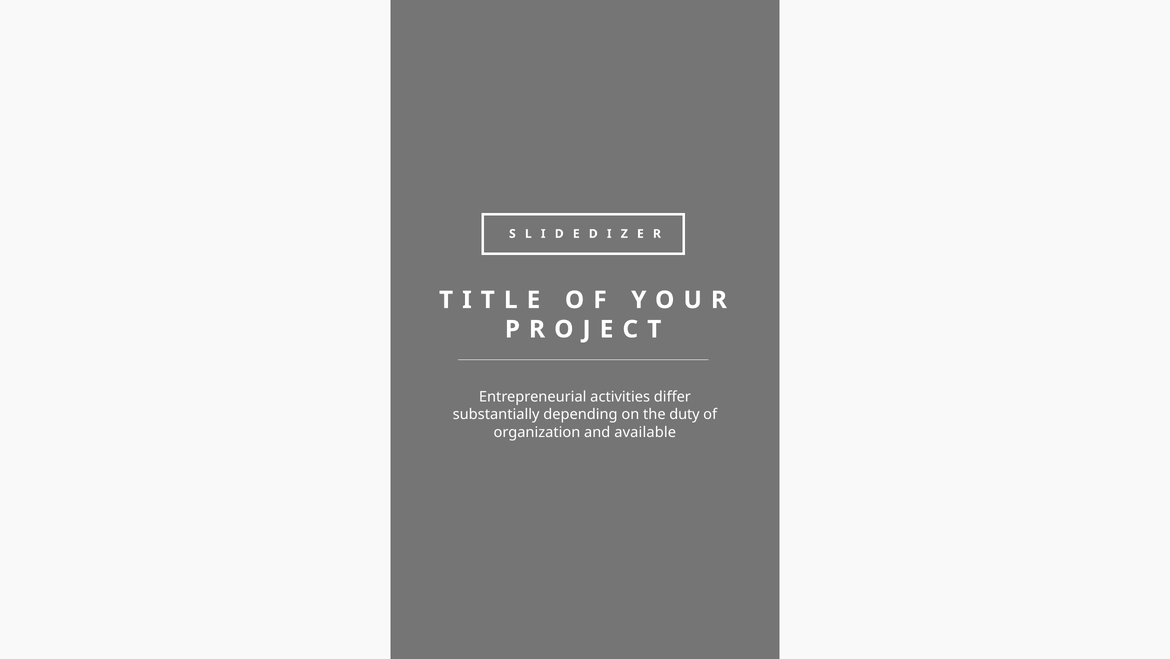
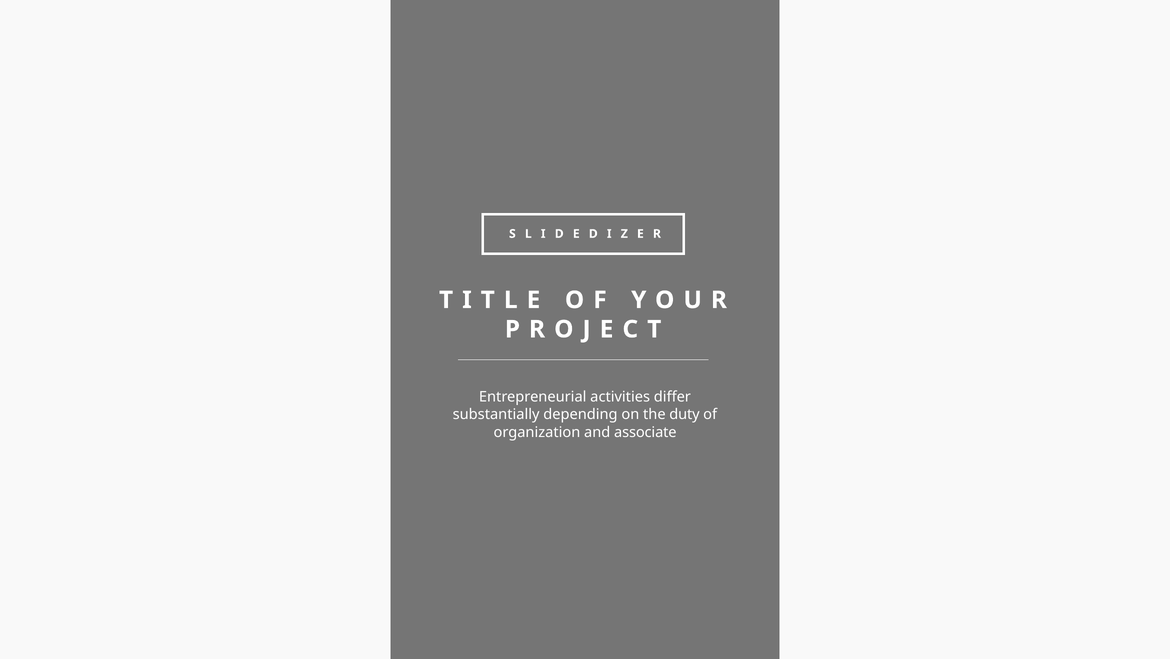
available: available -> associate (645, 432)
